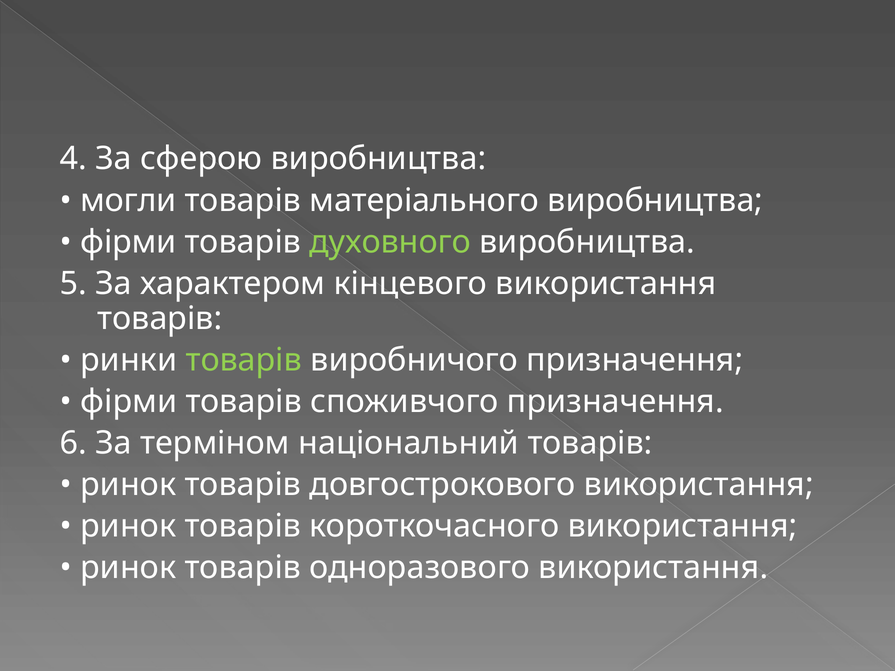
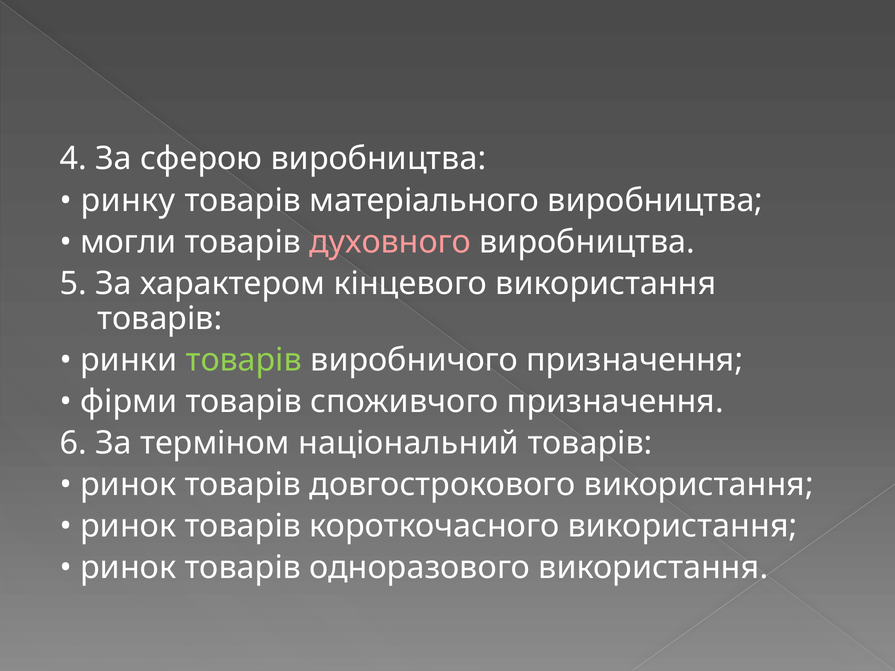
могли: могли -> ринку (128, 200)
фірми: фірми -> могли (128, 242)
духовного colour: light green -> pink (390, 242)
